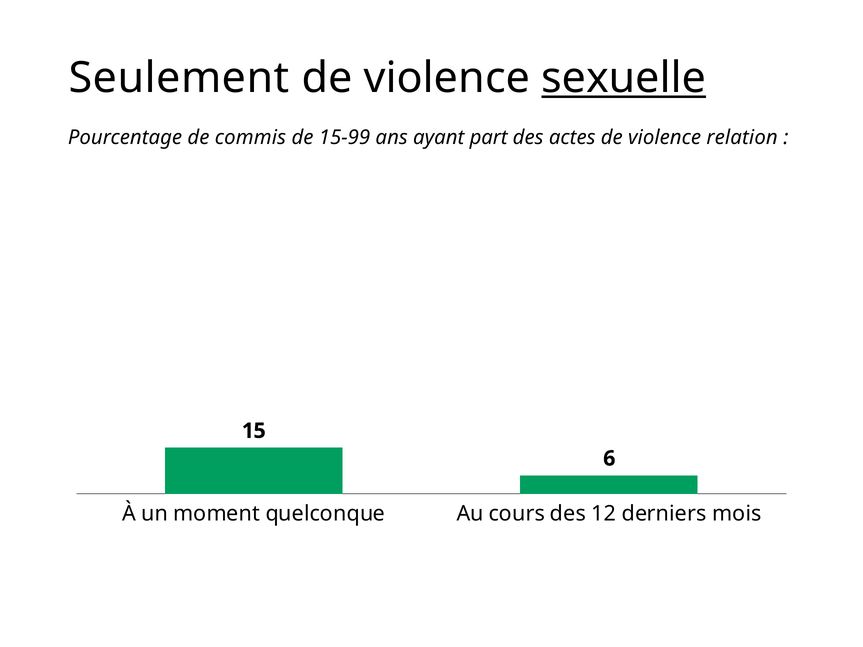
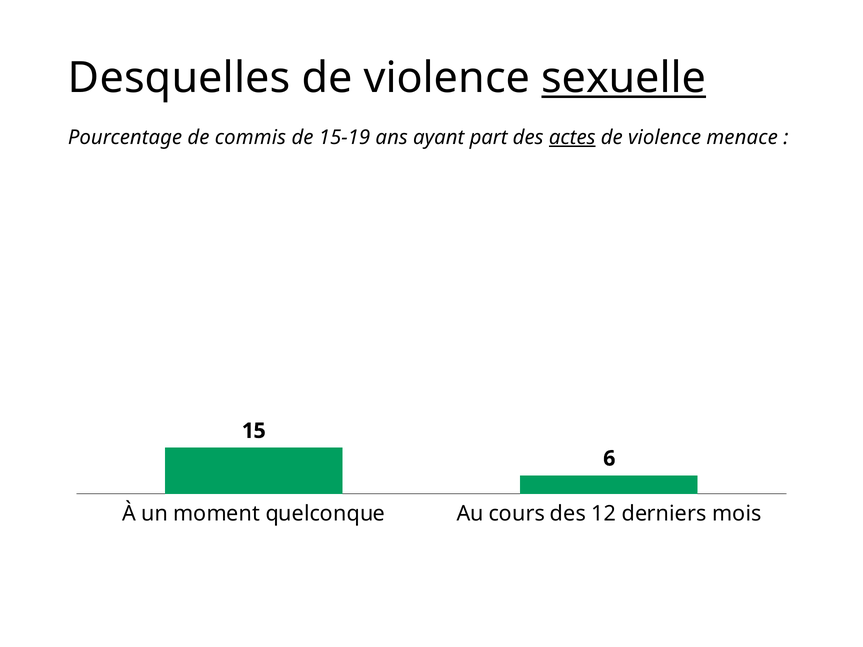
Seulement: Seulement -> Desquelles (179, 78)
15-99: 15-99 -> 15-19 (345, 137)
actes underline: none -> present (572, 137)
relation: relation -> menace (742, 137)
